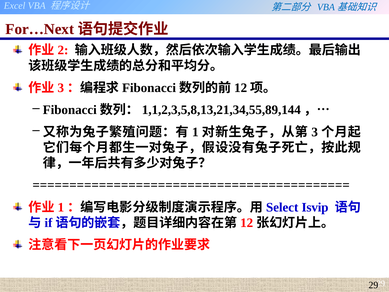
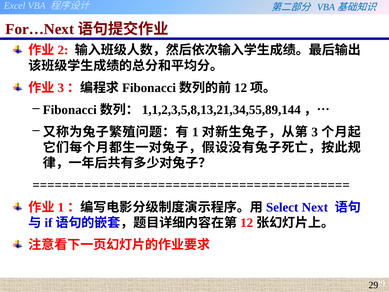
Isvip: Isvip -> Next (315, 207)
